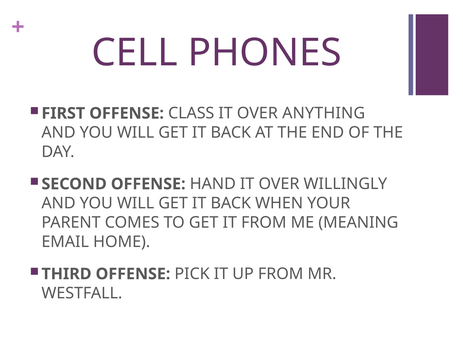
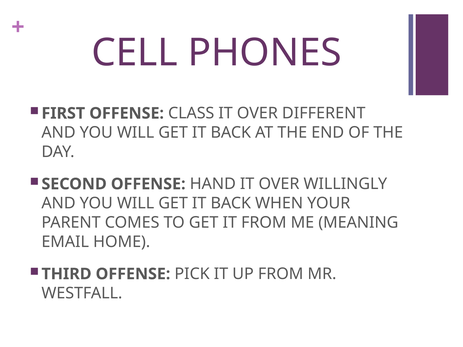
ANYTHING: ANYTHING -> DIFFERENT (324, 113)
